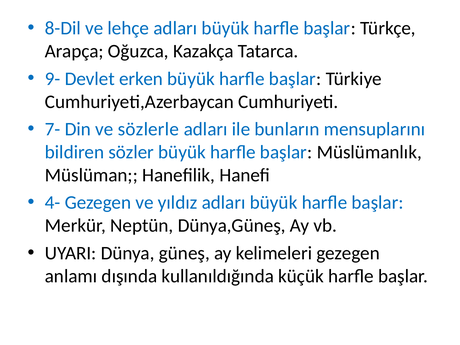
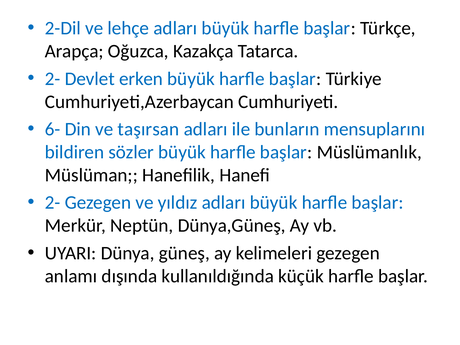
8-Dil: 8-Dil -> 2-Dil (63, 28)
9-: 9- -> 2- (53, 79)
7-: 7- -> 6- (53, 129)
sözlerle: sözlerle -> taşırsan (148, 129)
4-: 4- -> 2- (53, 203)
